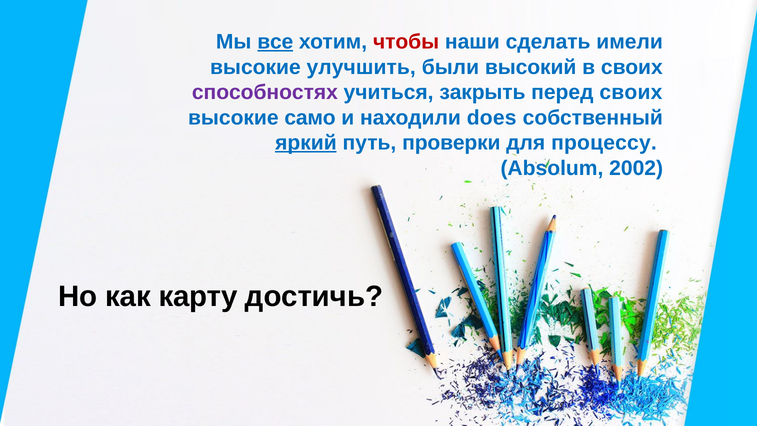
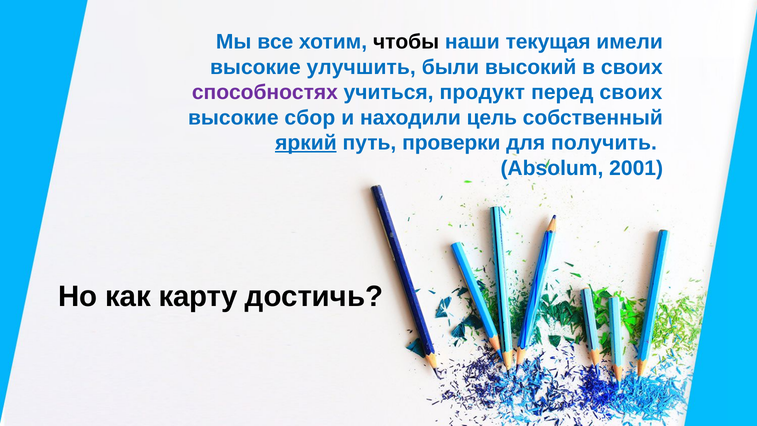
все underline: present -> none (275, 42)
чтобы colour: red -> black (406, 42)
сделать: сделать -> текущая (548, 42)
закрыть: закрыть -> продукт (482, 92)
само: само -> сбор (310, 118)
does: does -> цель (492, 118)
процессу: процессу -> получить (604, 143)
2002: 2002 -> 2001 (636, 168)
